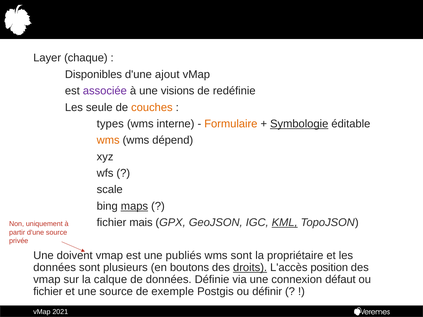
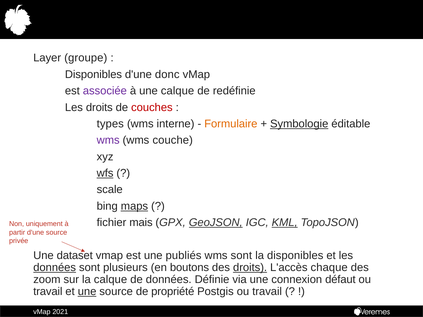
chaque: chaque -> groupe (86, 58)
ajout: ajout -> donc (167, 74)
une visions: visions -> calque (178, 91)
Les seule: seule -> droits (99, 107)
couches colour: orange -> red (152, 107)
wms colour: orange -> purple (108, 140)
dépend: dépend -> couche (173, 140)
wfs underline: none -> present (105, 173)
GeoJSON underline: none -> present (216, 223)
doivent: doivent -> dataset (75, 256)
la propriétaire: propriétaire -> disponibles (295, 256)
données underline: none -> present (55, 268)
position: position -> chaque (329, 268)
vmap: vmap -> zoom (47, 280)
fichier: fichier -> travail (48, 292)
une underline: none -> present (87, 292)
exemple: exemple -> propriété (173, 292)
Postgis ou définir: définir -> travail (267, 292)
